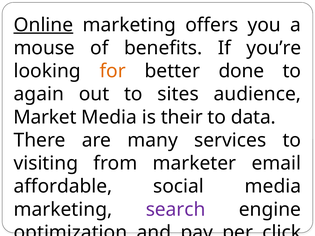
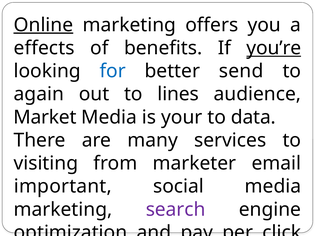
mouse: mouse -> effects (44, 48)
you’re underline: none -> present (274, 48)
for colour: orange -> blue (113, 71)
done: done -> send (241, 71)
sites: sites -> lines (178, 94)
their: their -> your (182, 117)
affordable: affordable -> important (63, 187)
